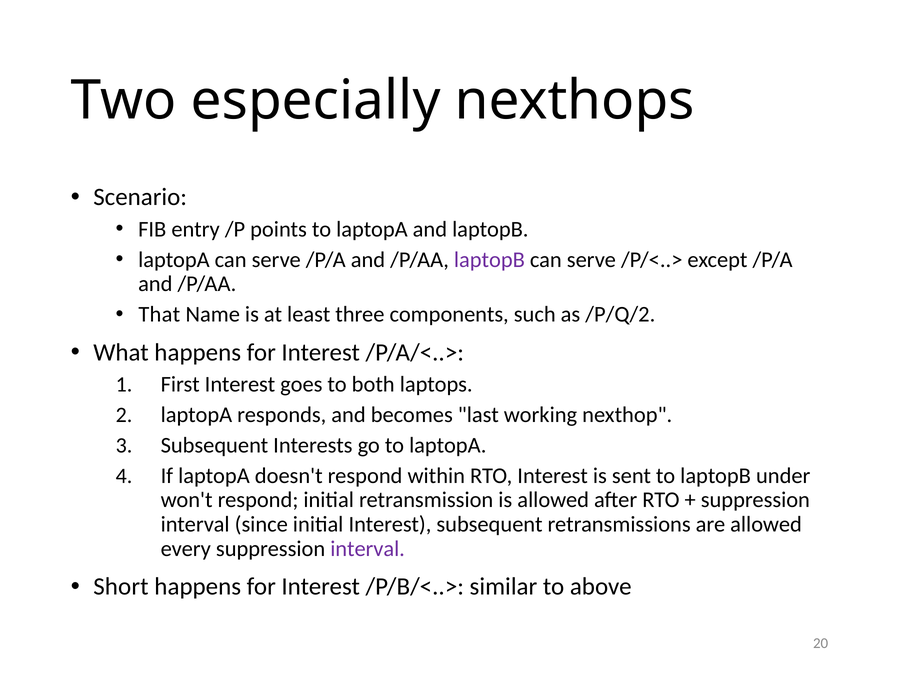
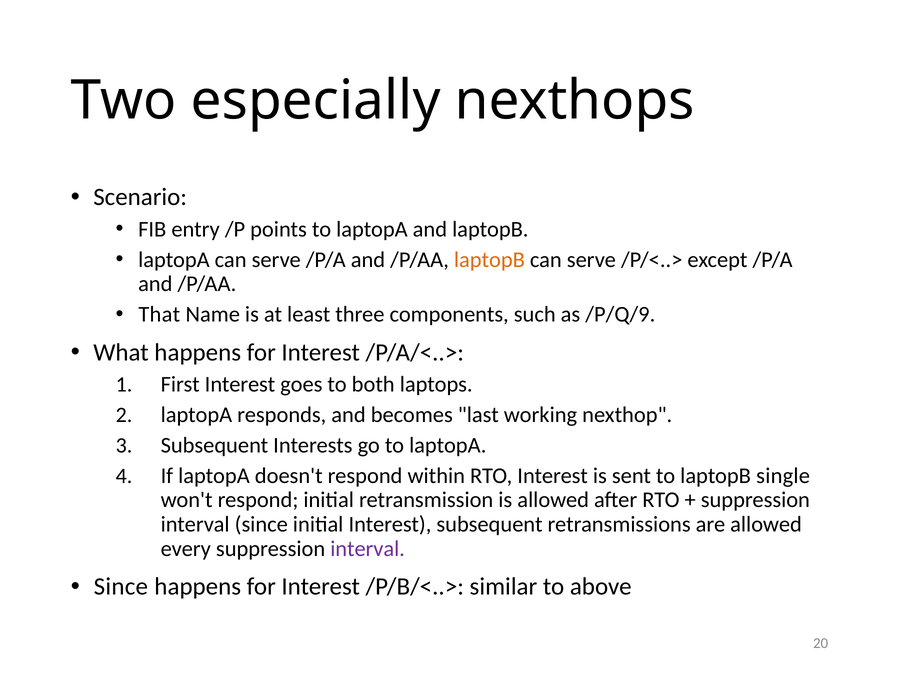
laptopB colour: purple -> orange (489, 260)
/P/Q/2: /P/Q/2 -> /P/Q/9 (620, 314)
under: under -> single (783, 476)
Short: Short -> Since (121, 587)
